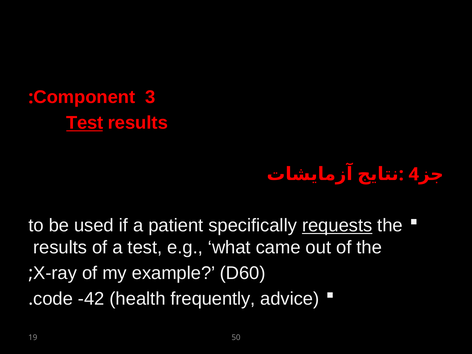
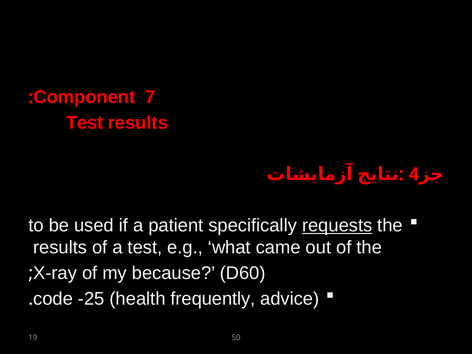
3: 3 -> 7 (150, 97)
Test underline: present -> none (85, 123)
example: example -> because (174, 273)
-42: -42 -> -25 (91, 299)
